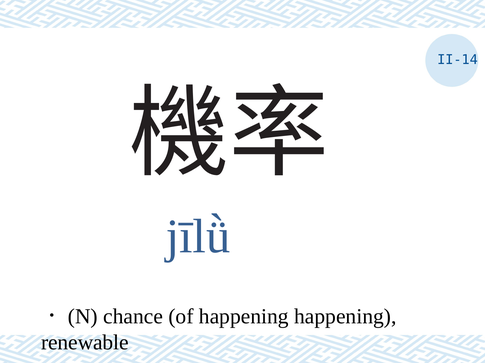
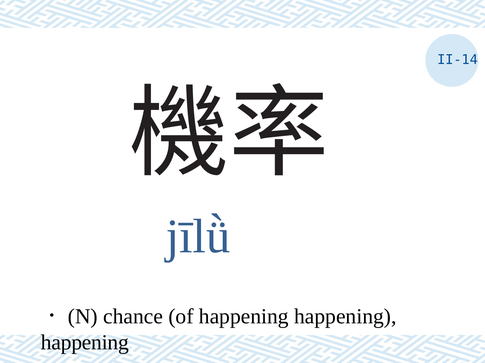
renewable: renewable -> happening (85, 343)
